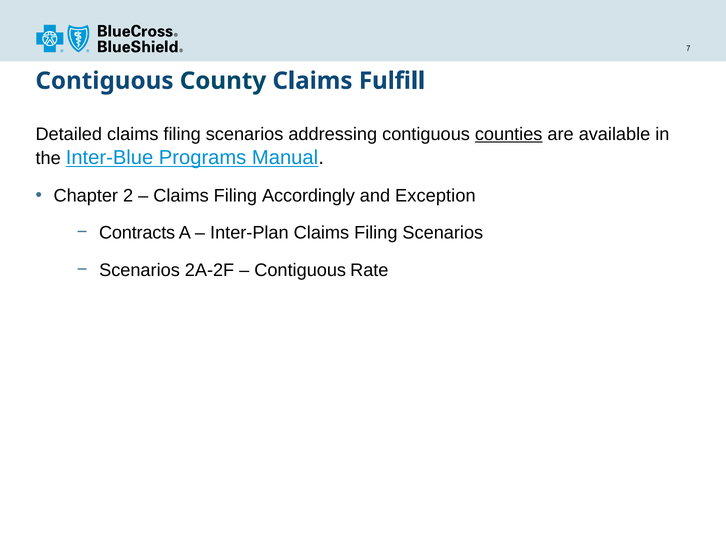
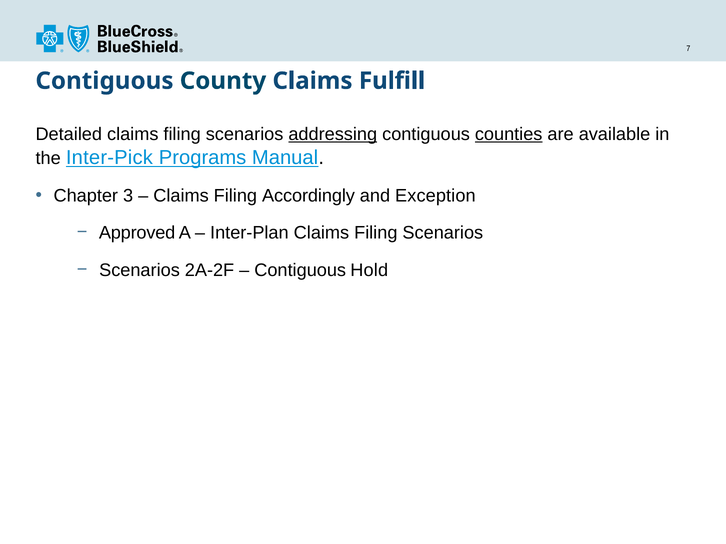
addressing underline: none -> present (333, 135)
Inter-Blue: Inter-Blue -> Inter-Pick (109, 158)
2: 2 -> 3 (128, 196)
Contracts: Contracts -> Approved (137, 233)
Rate: Rate -> Hold (369, 270)
